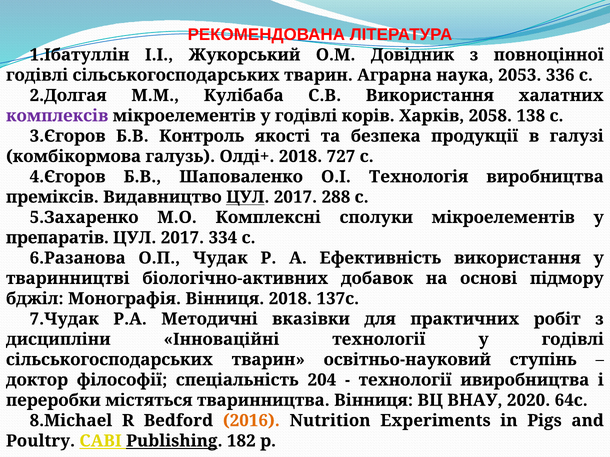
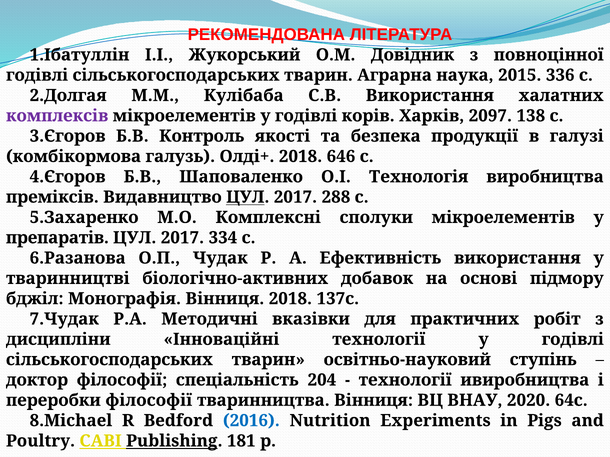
2053: 2053 -> 2015 (520, 75)
2058: 2058 -> 2097 (490, 116)
727: 727 -> 646 (341, 157)
переробки містяться: містяться -> філософії (149, 401)
2016 colour: orange -> blue (251, 421)
182: 182 -> 181 (241, 441)
